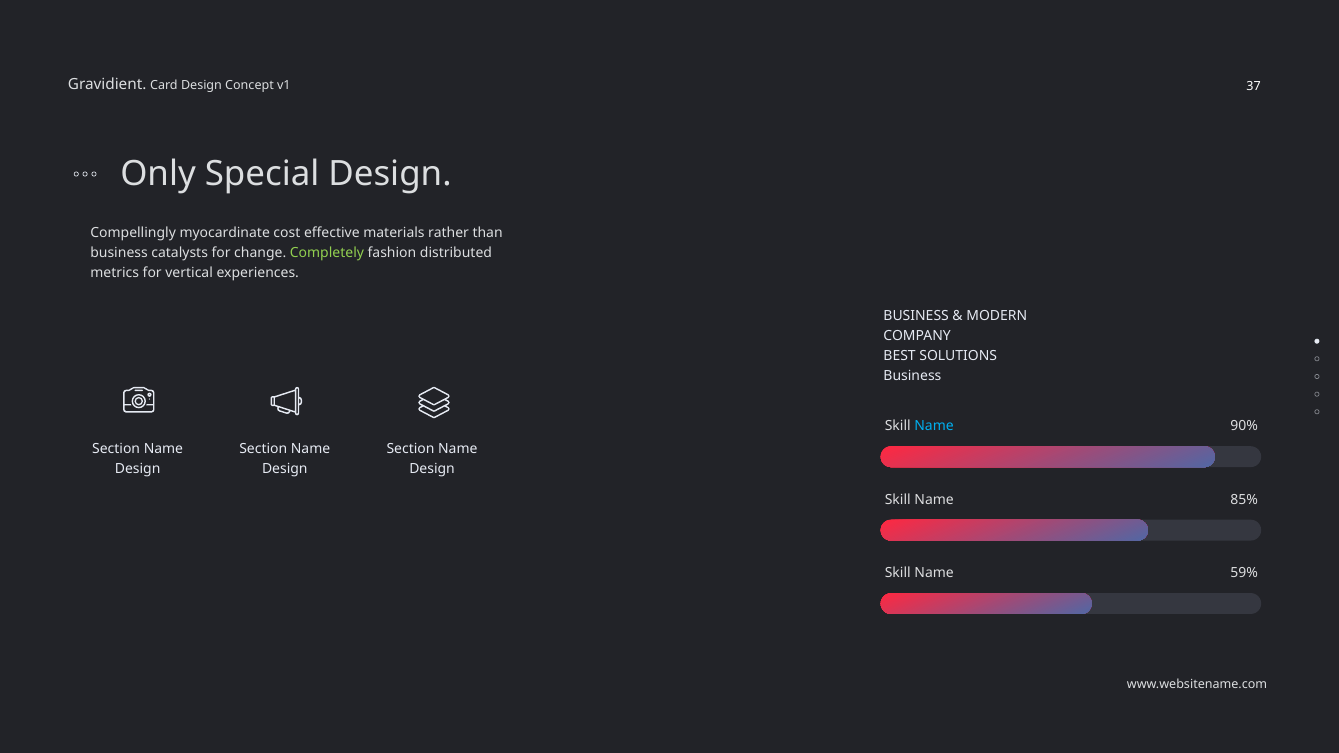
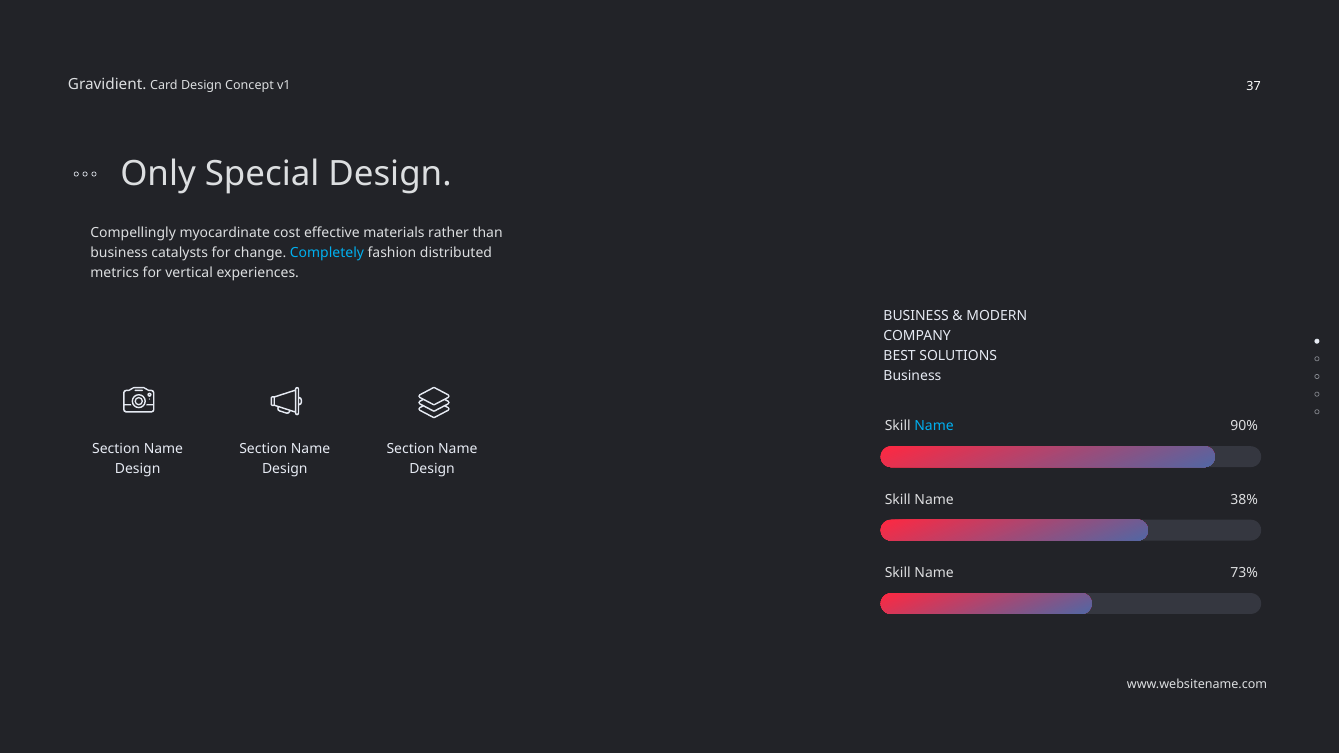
Completely colour: light green -> light blue (327, 253)
85%: 85% -> 38% (1244, 500)
59%: 59% -> 73% (1244, 573)
